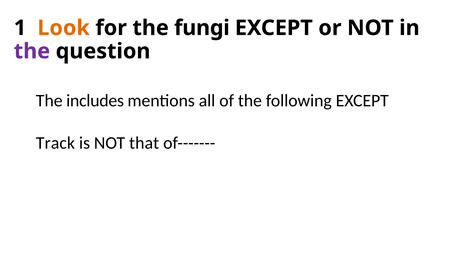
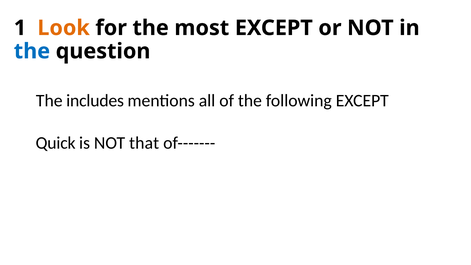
fungi: fungi -> most (202, 28)
the colour: purple -> blue (32, 51)
Track: Track -> Quick (56, 143)
